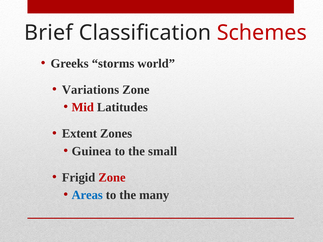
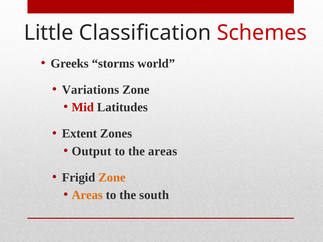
Brief: Brief -> Little (49, 33)
Guinea: Guinea -> Output (91, 151)
the small: small -> areas (163, 151)
Zone colour: red -> orange (112, 178)
Areas colour: blue -> orange (87, 195)
many: many -> south (154, 195)
